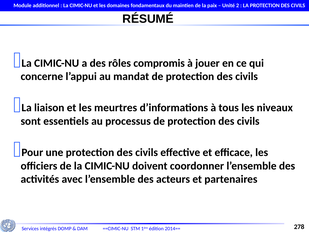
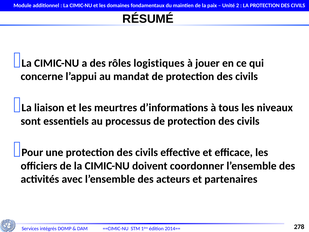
compromis: compromis -> logistiques (159, 63)
